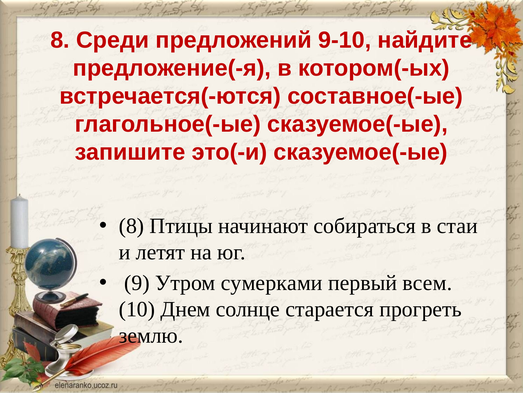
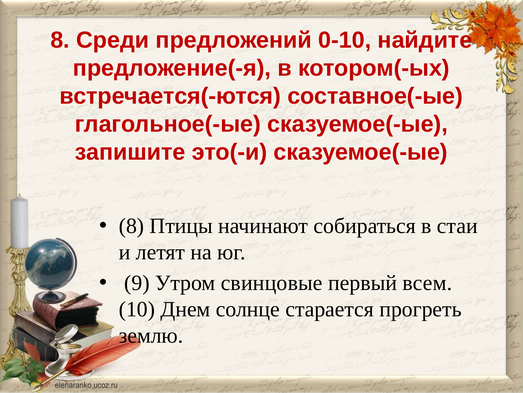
9-10: 9-10 -> 0-10 (345, 40)
сумерками: сумерками -> свинцовые (272, 283)
